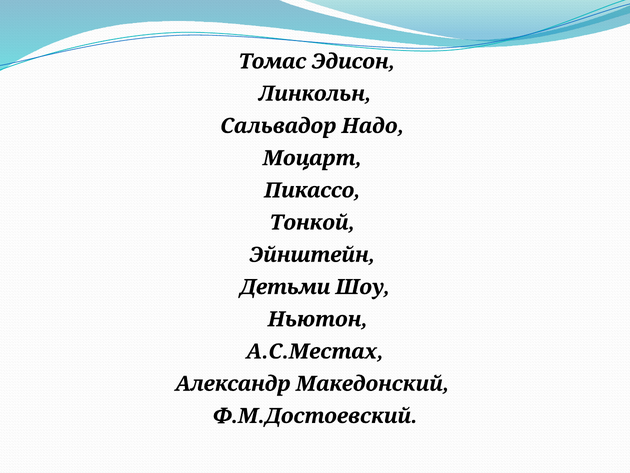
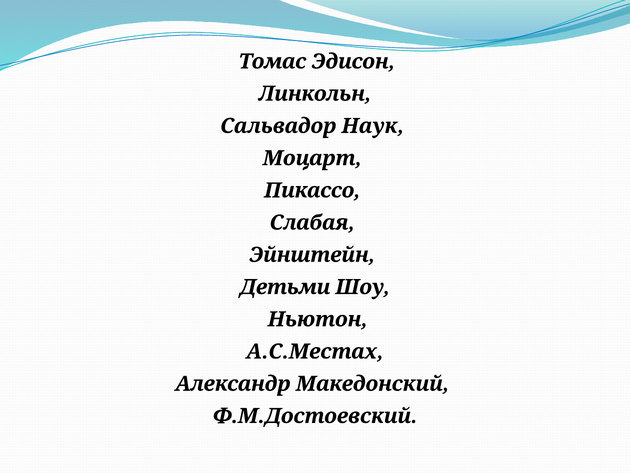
Надо: Надо -> Наук (373, 126)
Тонкой: Тонкой -> Слабая (312, 222)
